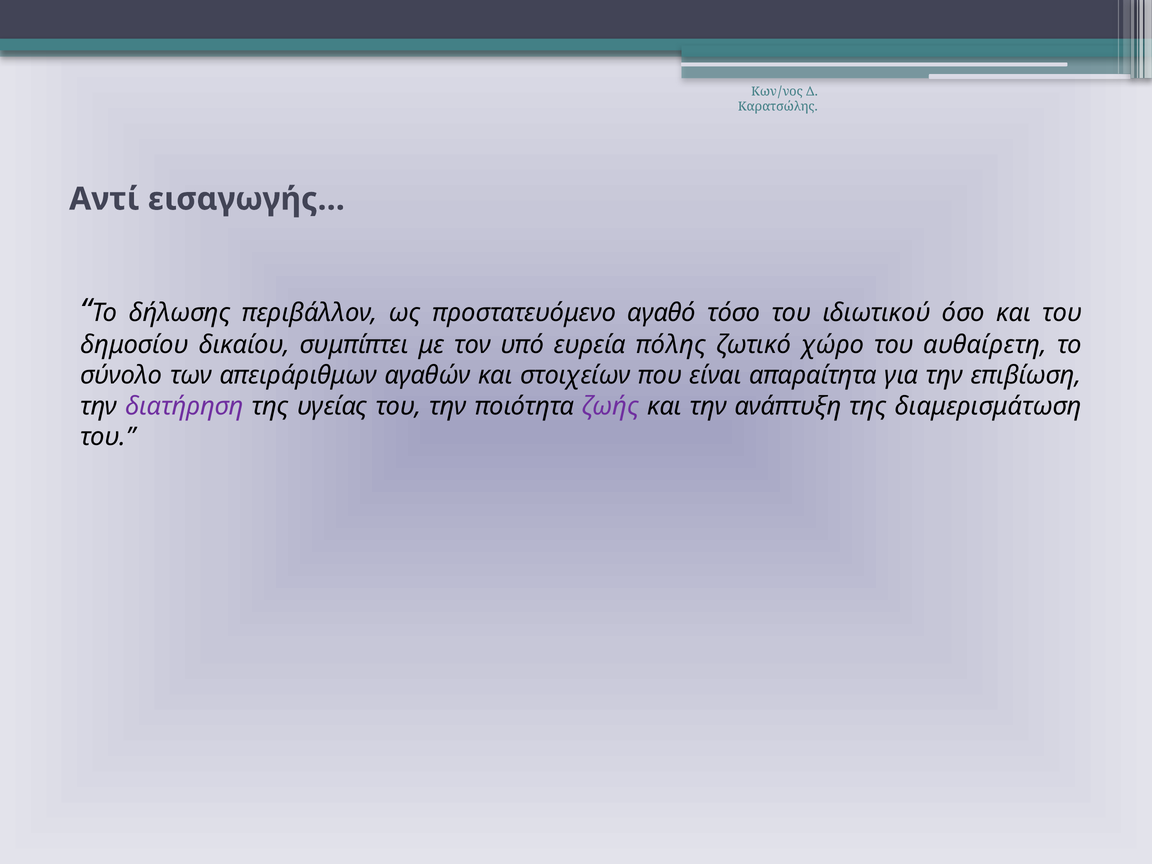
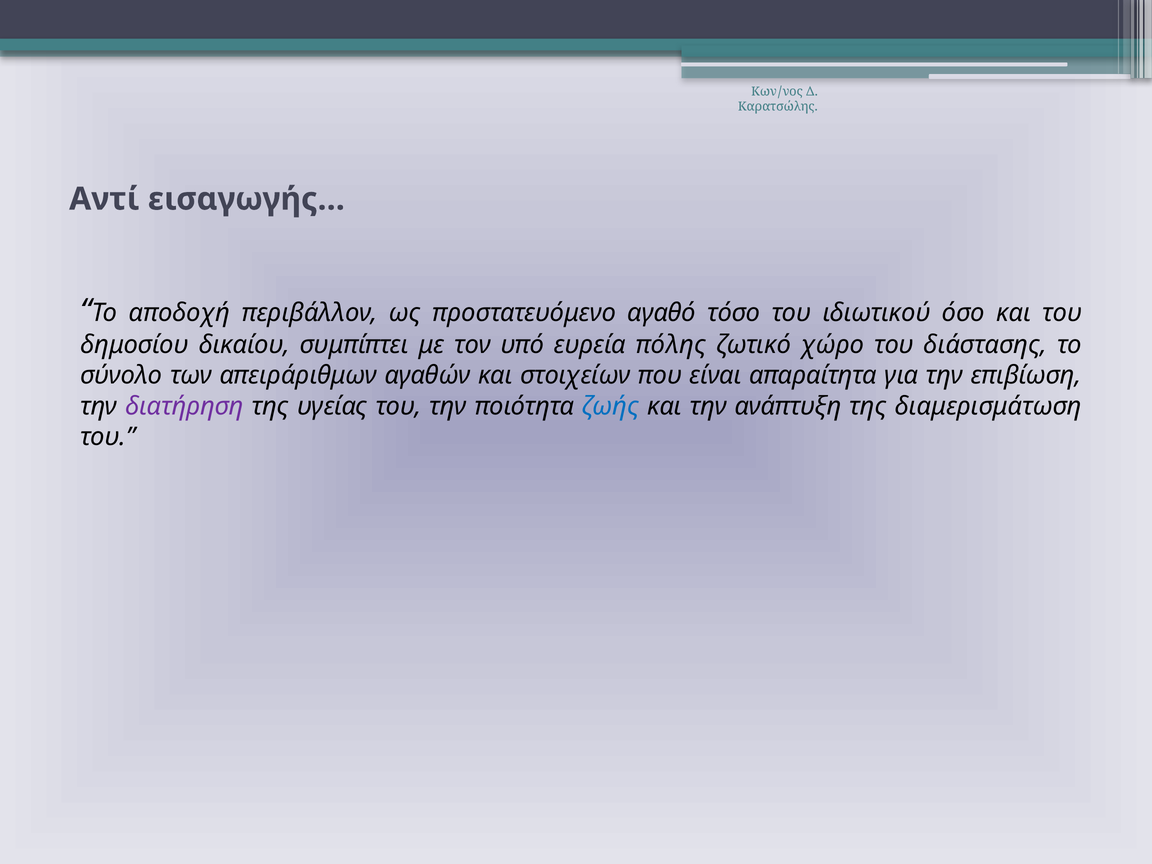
δήλωσης: δήλωσης -> αποδοχή (180, 313)
αυθαίρετη: αυθαίρετη -> διάστασης (985, 345)
ζωής colour: purple -> blue (611, 406)
